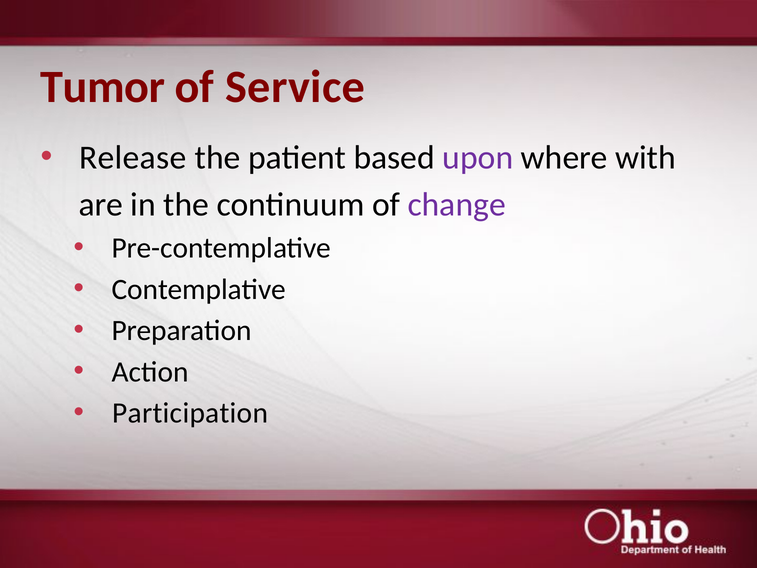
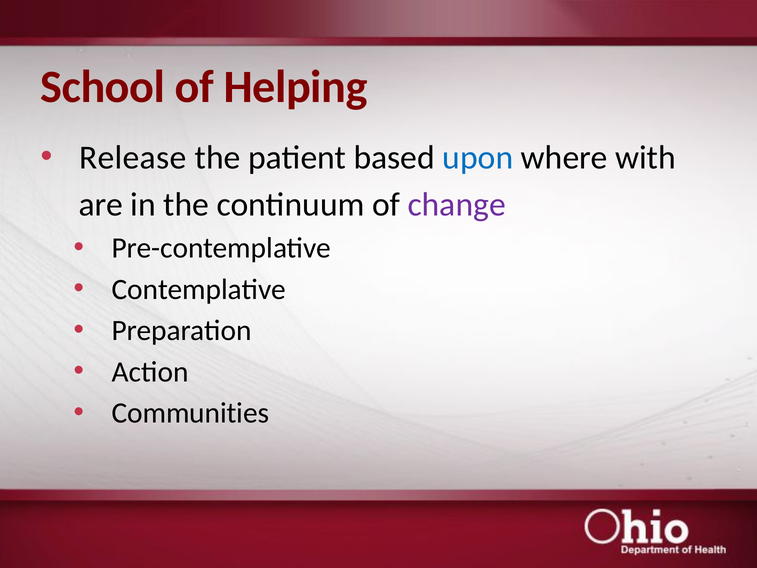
Tumor: Tumor -> School (103, 87)
Service: Service -> Helping (296, 87)
upon colour: purple -> blue (478, 157)
Participation: Participation -> Communities (190, 413)
